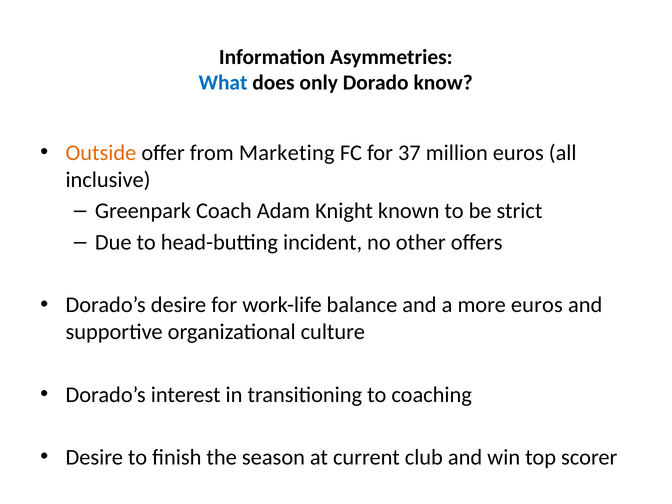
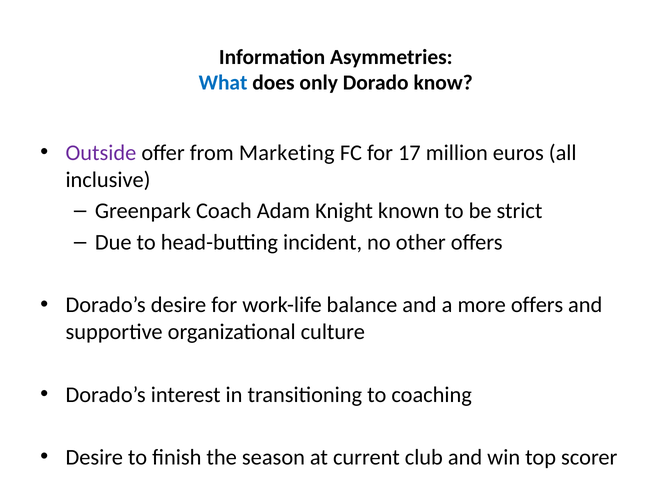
Outside colour: orange -> purple (101, 153)
37: 37 -> 17 (409, 153)
more euros: euros -> offers (537, 305)
